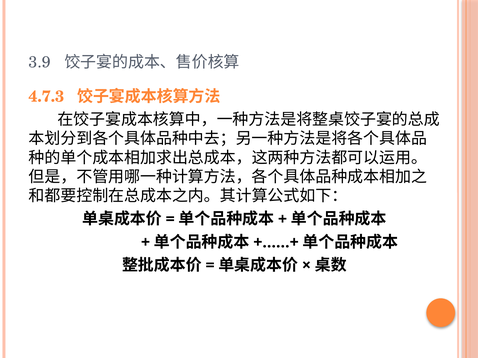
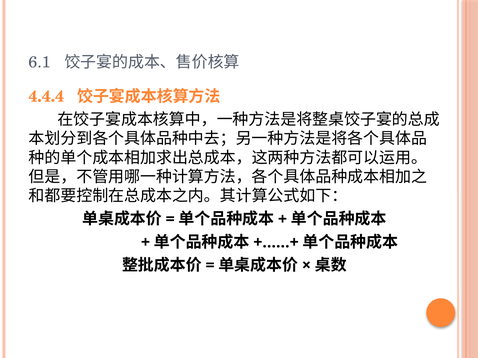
3.9: 3.9 -> 6.1 (40, 62)
4.7.3: 4.7.3 -> 4.4.4 (46, 97)
